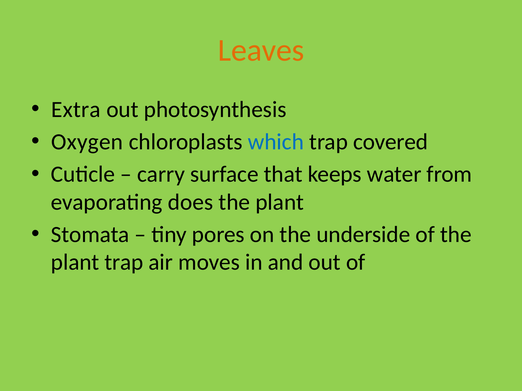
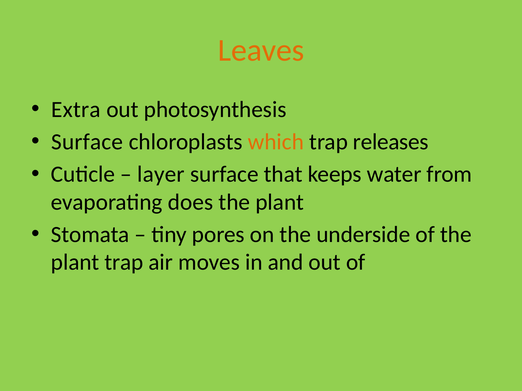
Oxygen: Oxygen -> Surface (87, 142)
which colour: blue -> orange (276, 142)
covered: covered -> releases (391, 142)
carry: carry -> layer (161, 174)
